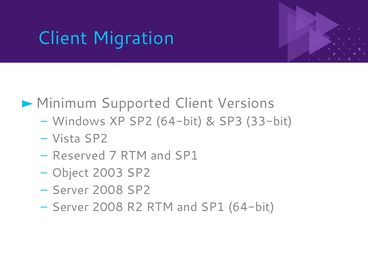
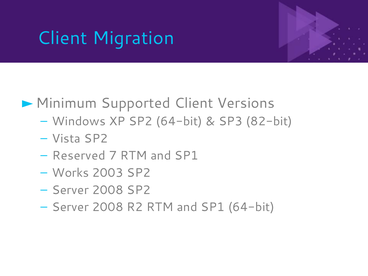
33-bit: 33-bit -> 82-bit (269, 121)
Object: Object -> Works (70, 173)
